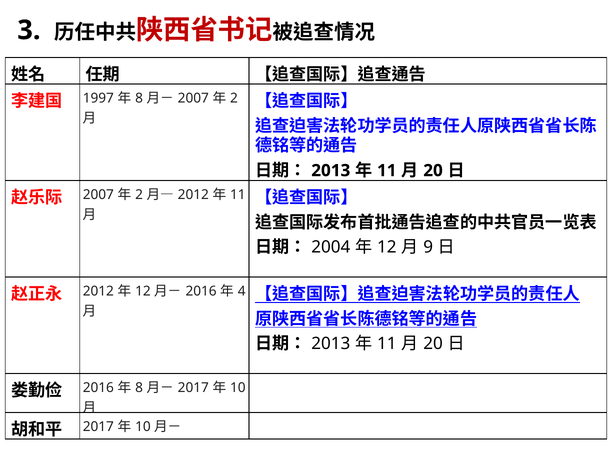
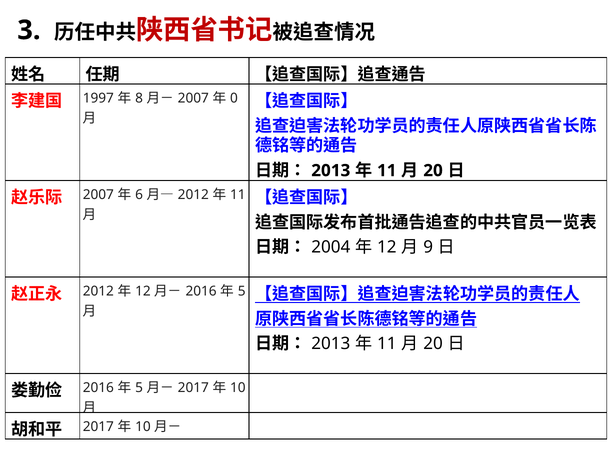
2: 2 -> 0 (234, 98)
2: 2 -> 6 (139, 195)
4: 4 -> 5 (242, 292)
8: 8 -> 5 (139, 388)
